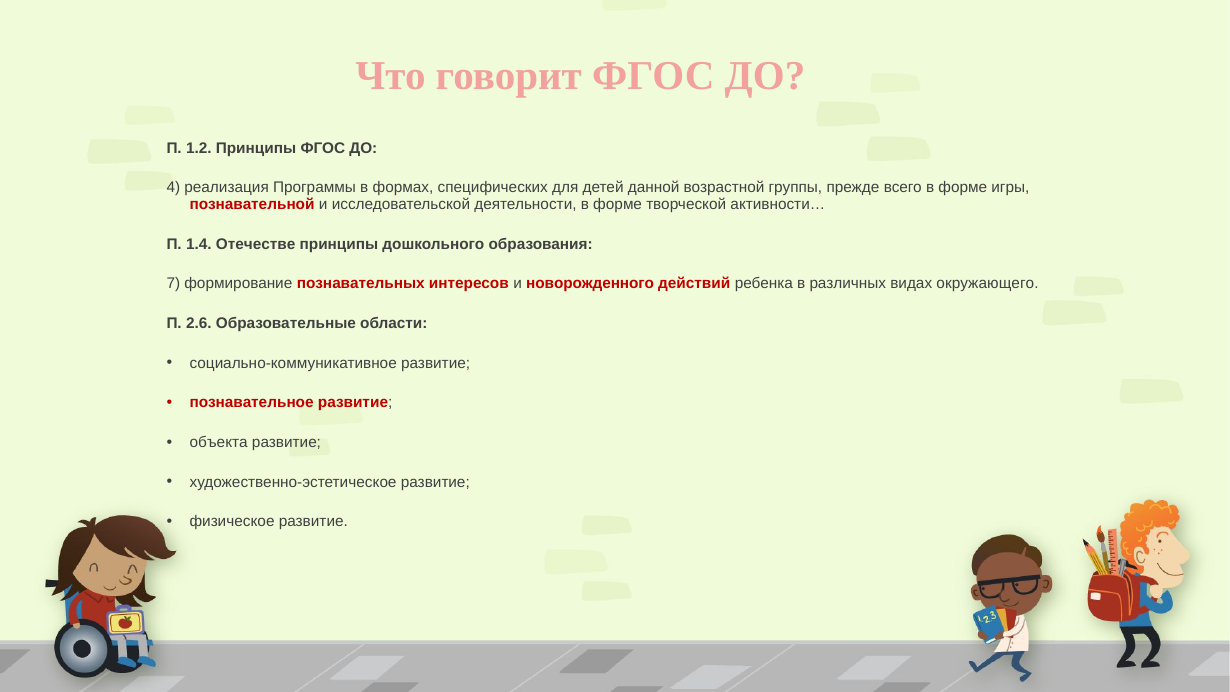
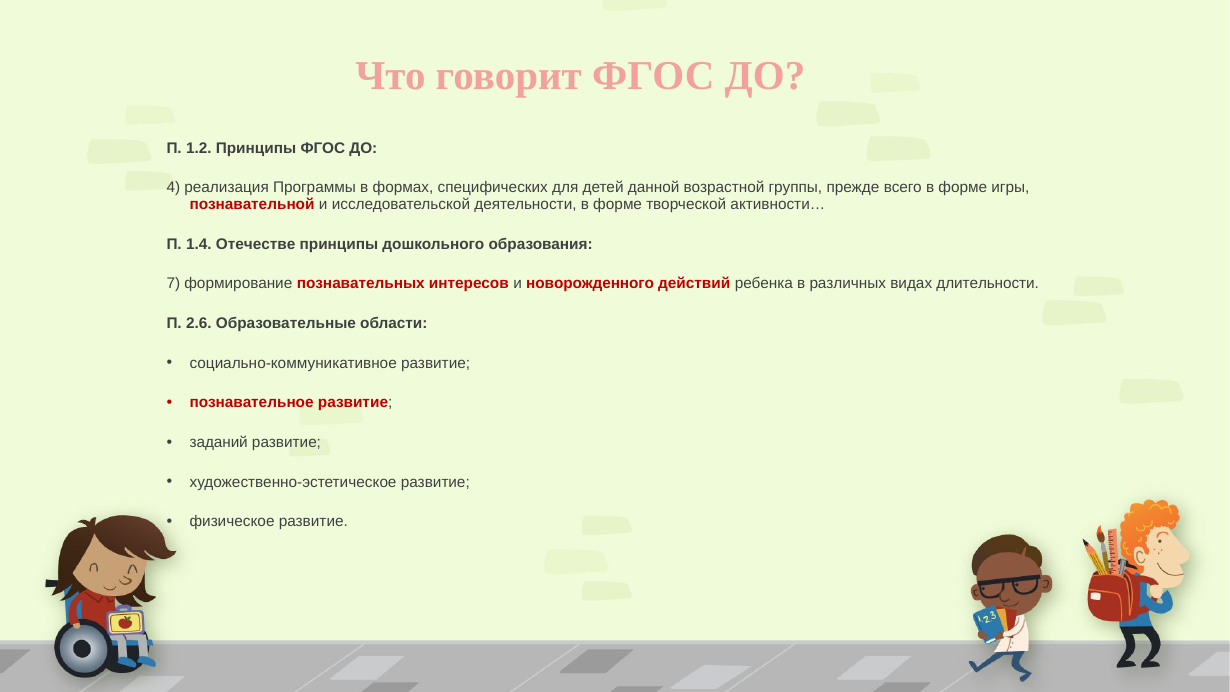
окружающего: окружающего -> длительности (988, 284)
объекта: объекта -> заданий (219, 442)
